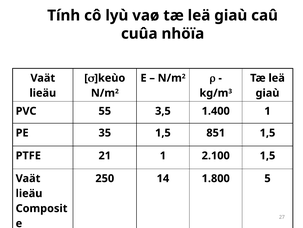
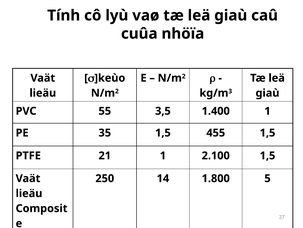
851: 851 -> 455 (216, 132)
